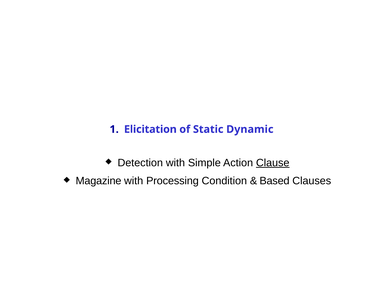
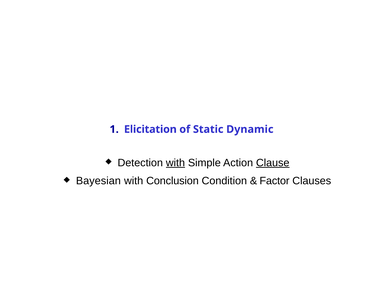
with underline: none -> present (175, 163)
Magazine: Magazine -> Bayesian (98, 181)
Processing: Processing -> Conclusion (172, 181)
Based: Based -> Factor (275, 181)
